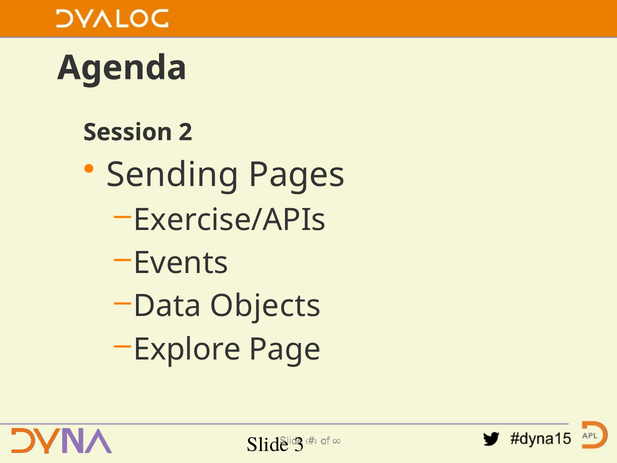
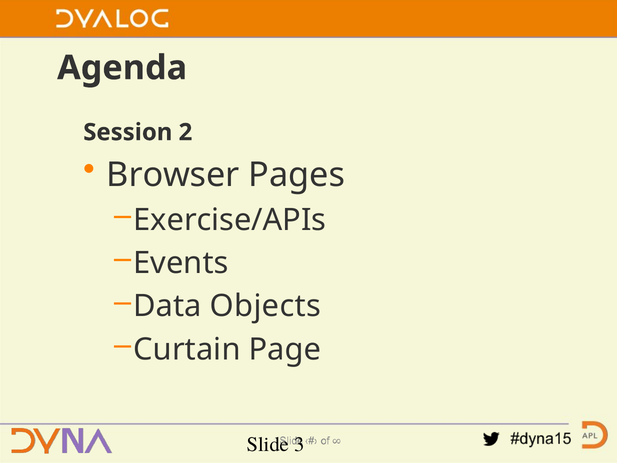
Sending: Sending -> Browser (173, 175)
Explore: Explore -> Curtain (187, 349)
